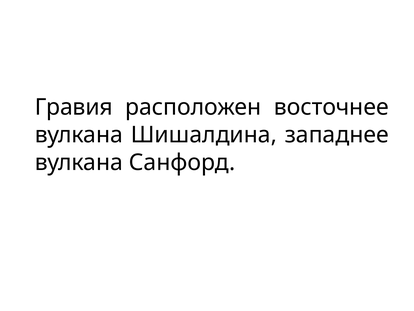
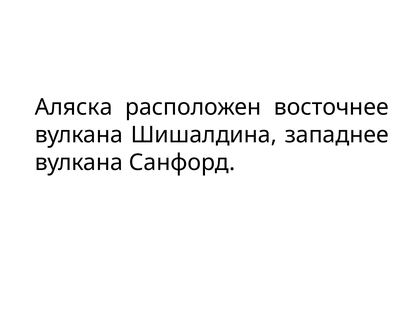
Гравия: Гравия -> Аляска (74, 107)
